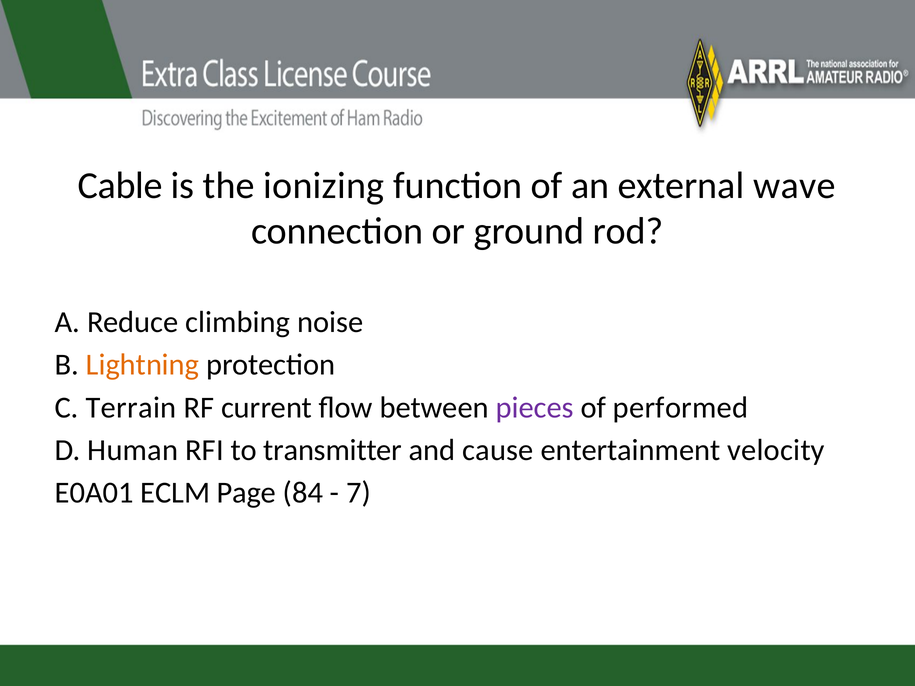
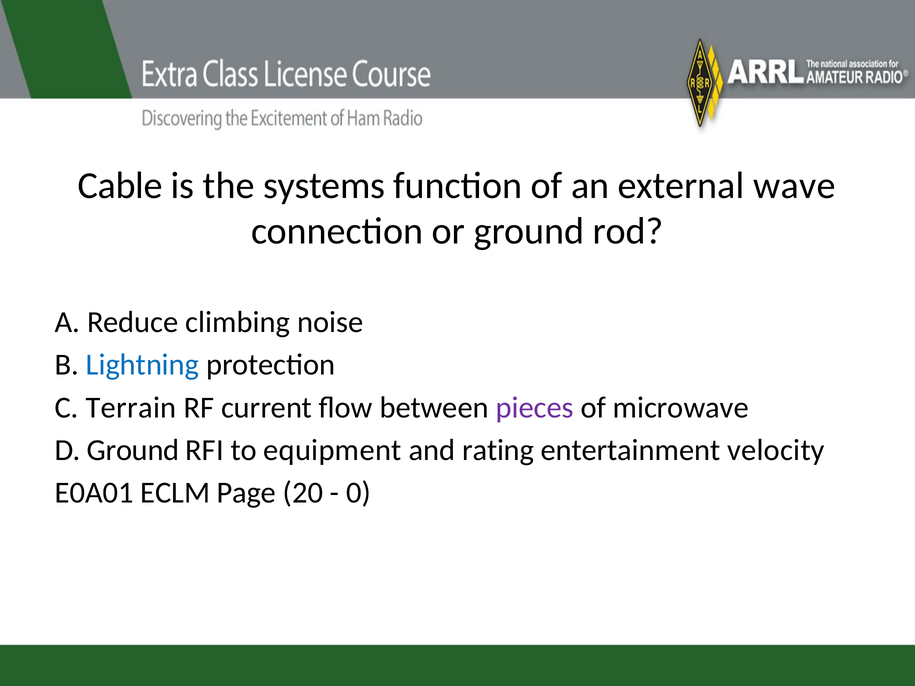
ionizing: ionizing -> systems (324, 186)
Lightning colour: orange -> blue (143, 365)
performed: performed -> microwave (681, 408)
D Human: Human -> Ground (133, 450)
transmitter: transmitter -> equipment (332, 450)
cause: cause -> rating (498, 450)
84: 84 -> 20 (303, 493)
7: 7 -> 0 (359, 493)
